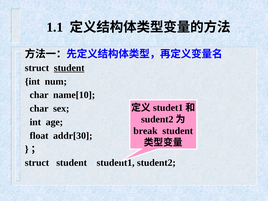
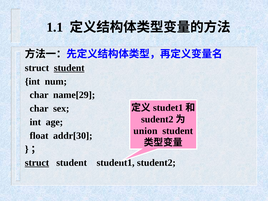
name[10: name[10 -> name[29 (74, 95)
break: break -> union (145, 131)
struct underline: none -> present (37, 163)
